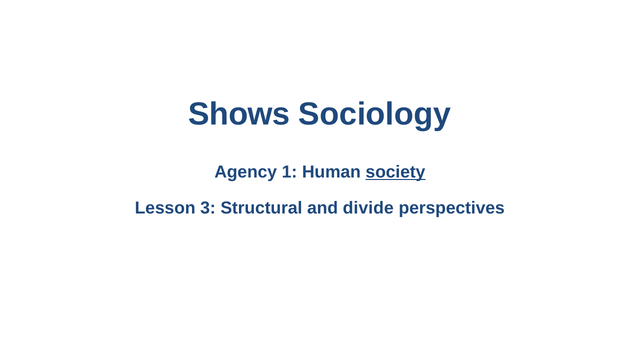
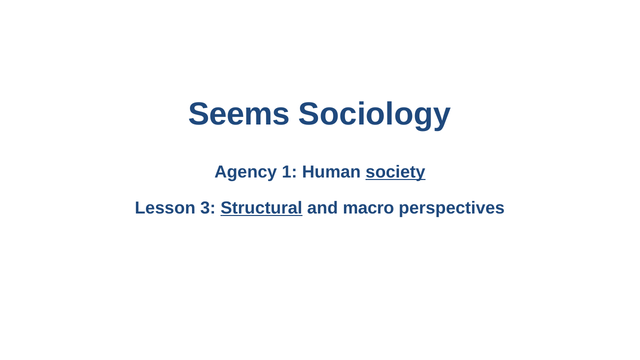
Shows: Shows -> Seems (239, 114)
Structural underline: none -> present (261, 208)
divide: divide -> macro (368, 208)
